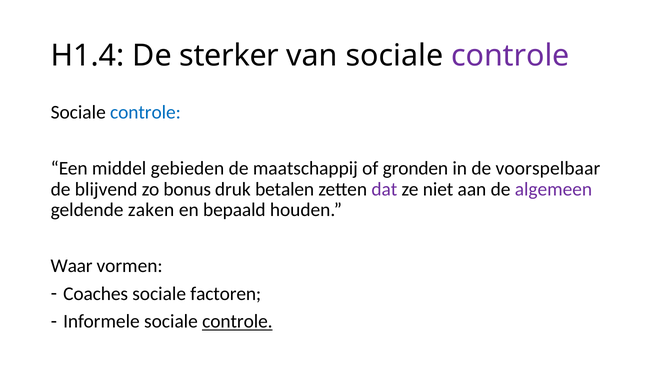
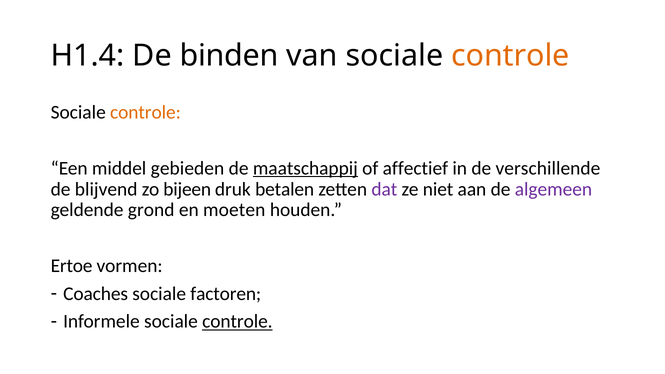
sterker: sterker -> binden (229, 56)
controle colour: purple -> orange (510, 56)
controle colour: blue -> orange (145, 112)
maatschappij underline: none -> present (305, 168)
gronden: gronden -> affectief (415, 168)
voorspelbaar: voorspelbaar -> verschillende (548, 168)
bonus: bonus -> bijeen (187, 189)
zaken: zaken -> grond (151, 210)
bepaald: bepaald -> moeten (234, 210)
Waar: Waar -> Ertoe (72, 266)
